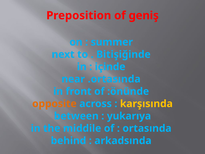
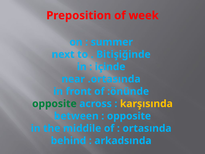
geniş: geniş -> week (144, 15)
opposite colour: orange -> green (54, 104)
yukarıya: yukarıya -> opposite (129, 116)
